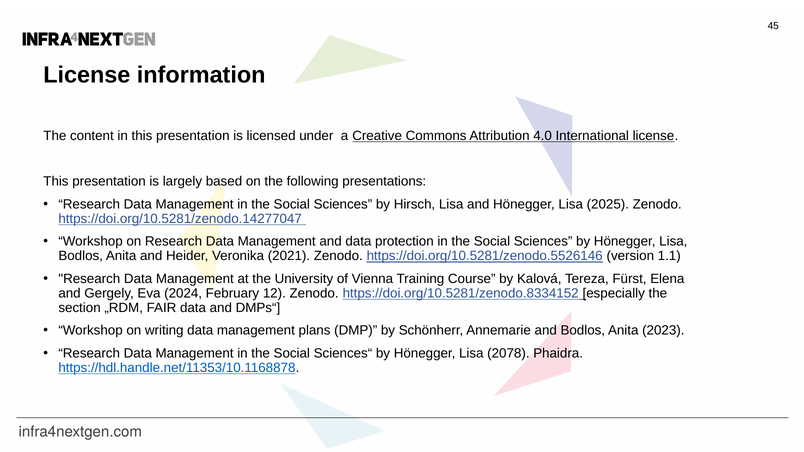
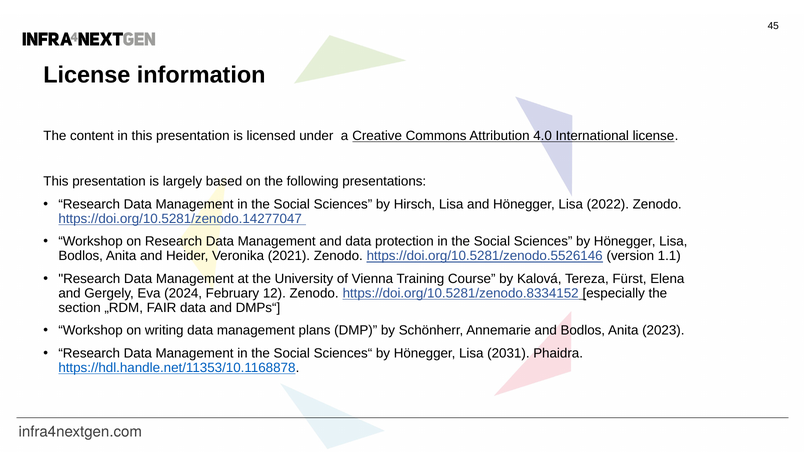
2025: 2025 -> 2022 (608, 204)
2078: 2078 -> 2031 (508, 354)
